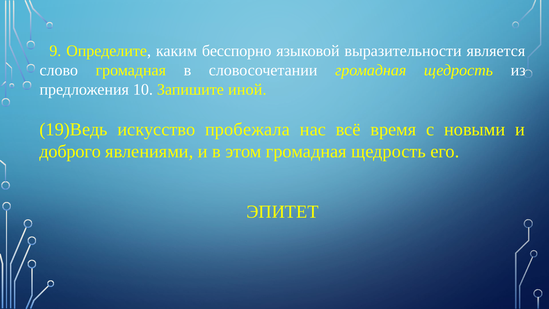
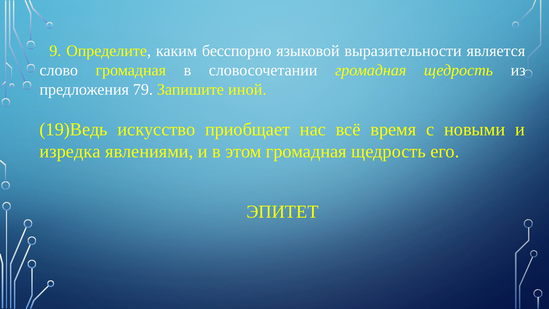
10: 10 -> 79 (143, 89)
пробежала: пробежала -> приобщает (248, 129)
доброго: доброго -> изредка (70, 151)
